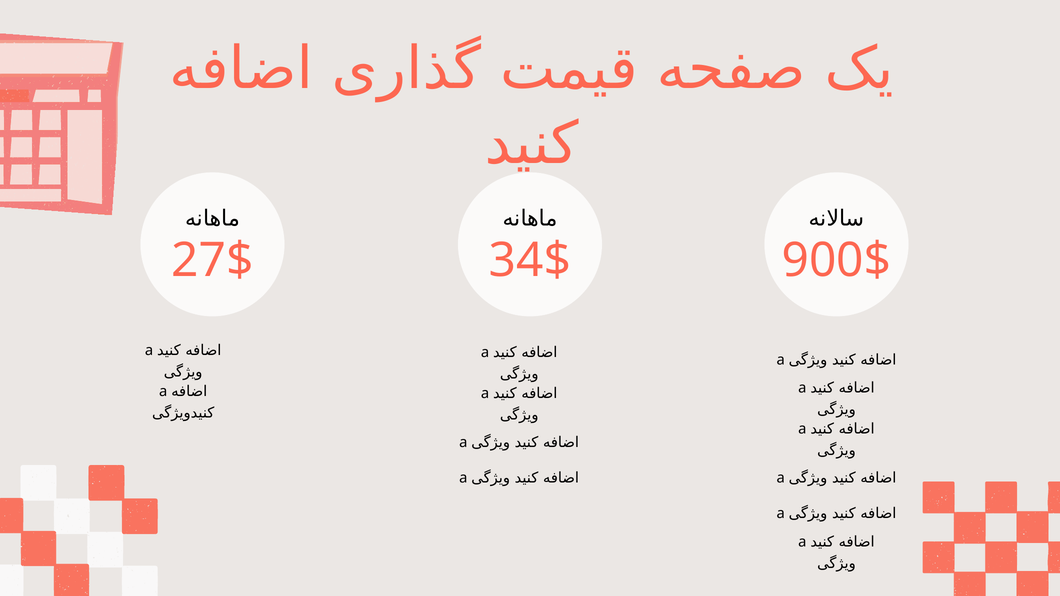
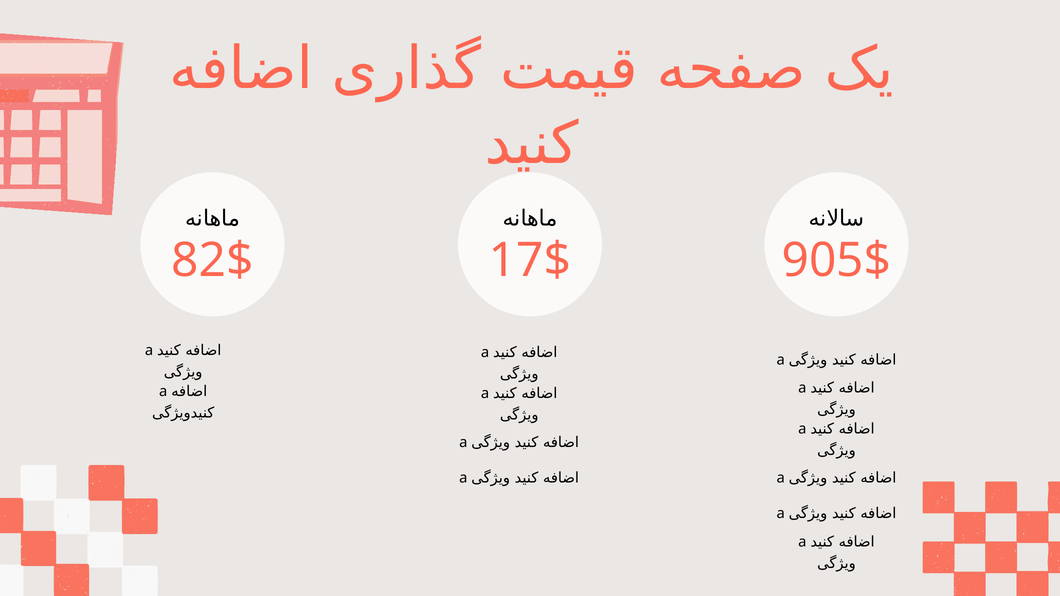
27$: 27$ -> 82$ (212, 261)
34$: 34$ -> 17$ (530, 261)
900$: 900$ -> 905$ (836, 261)
